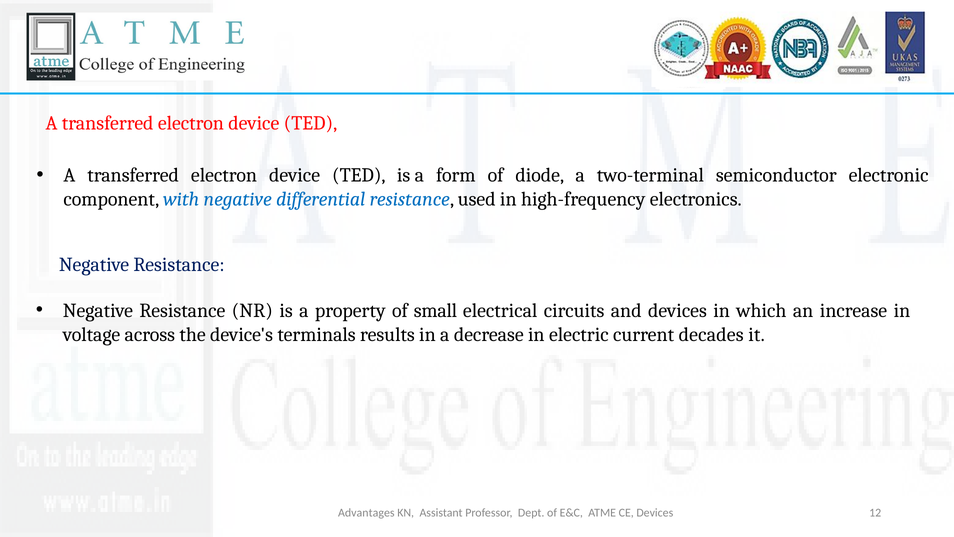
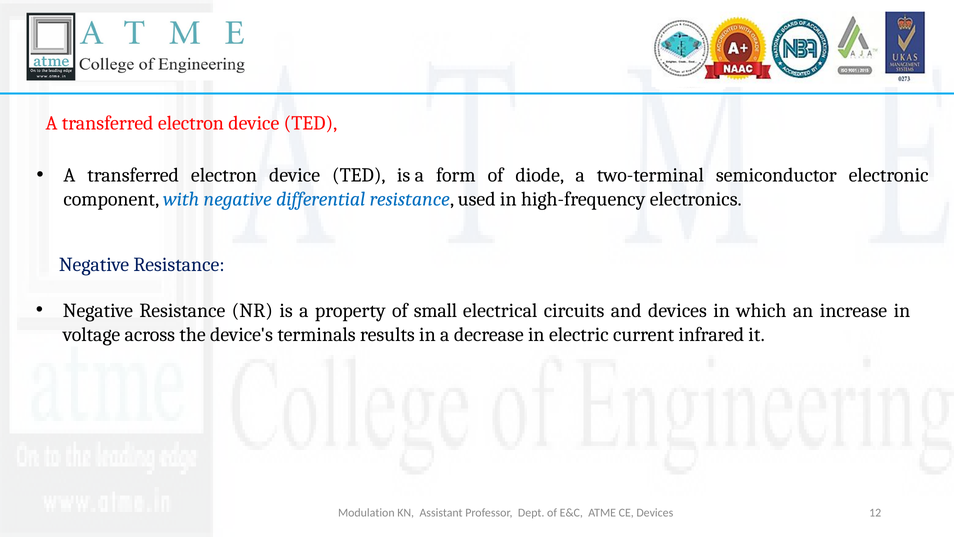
decades: decades -> infrared (711, 334)
Advantages: Advantages -> Modulation (366, 512)
